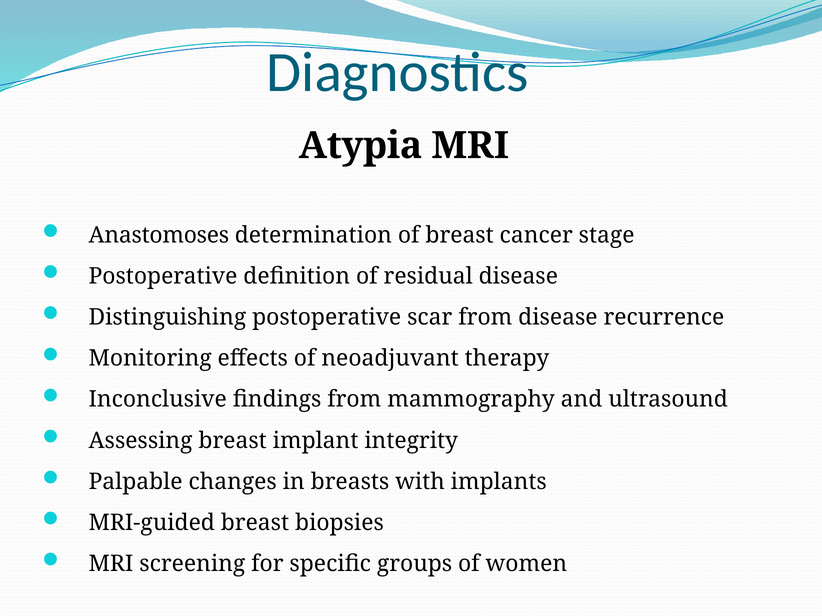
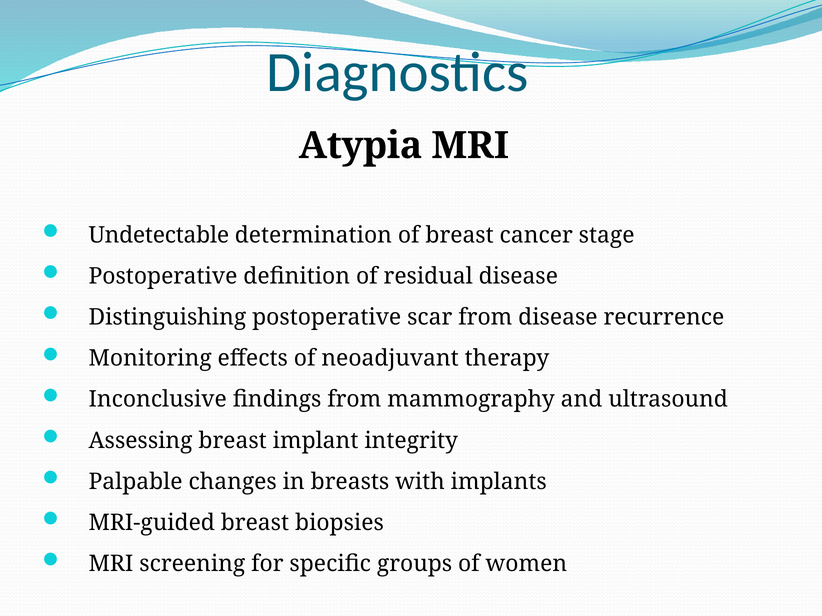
Anastomoses: Anastomoses -> Undetectable (159, 235)
